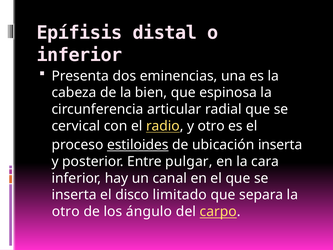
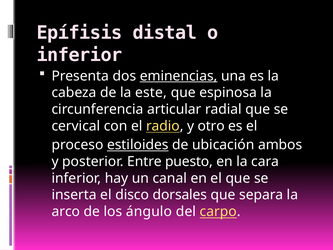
eminencias underline: none -> present (179, 76)
bien: bien -> este (151, 93)
ubicación inserta: inserta -> ambos (280, 145)
pulgar: pulgar -> puesto (189, 161)
limitado: limitado -> dorsales (180, 195)
otro: otro -> arco (66, 211)
